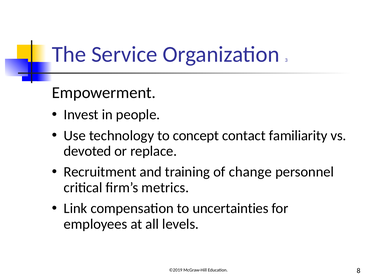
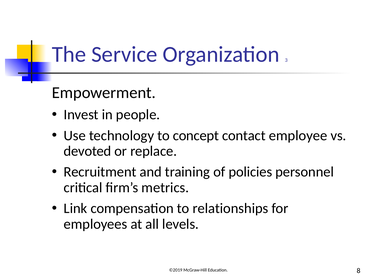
familiarity: familiarity -> employee (298, 136)
change: change -> policies (250, 172)
uncertainties: uncertainties -> relationships (230, 208)
